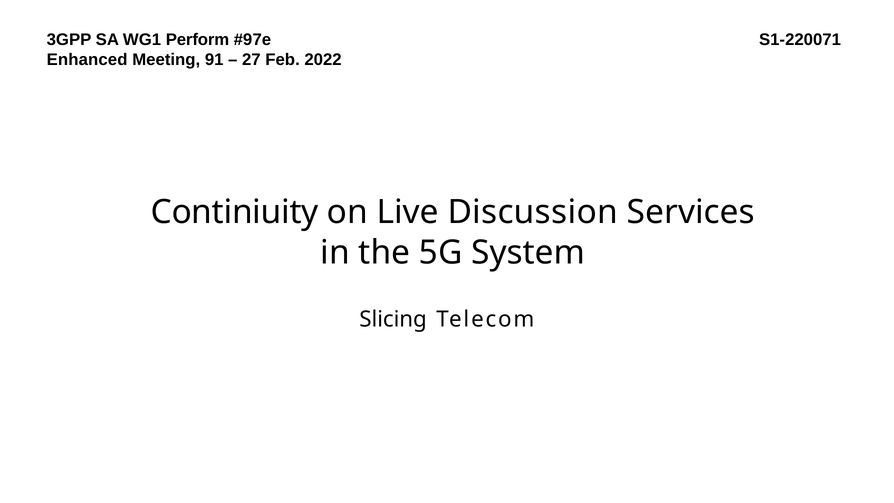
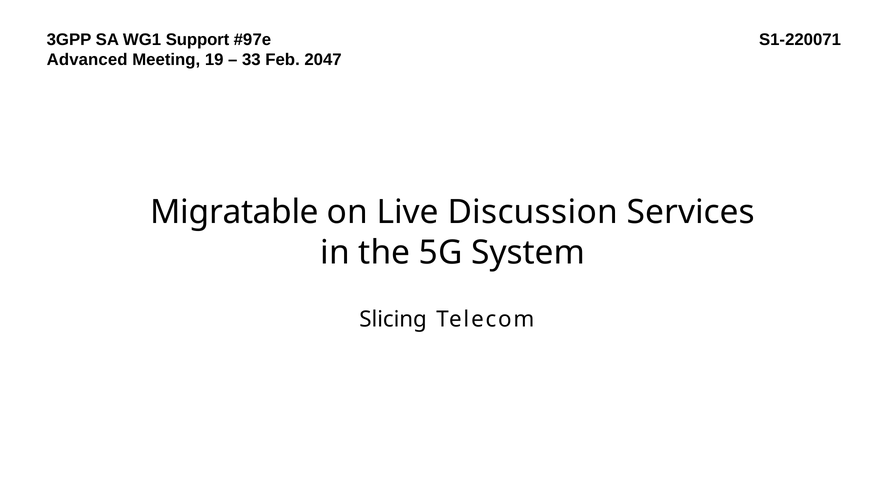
Perform: Perform -> Support (197, 40)
Enhanced: Enhanced -> Advanced (87, 60)
91: 91 -> 19 (214, 60)
27: 27 -> 33 (251, 60)
2022: 2022 -> 2047 (323, 60)
Continiuity: Continiuity -> Migratable (235, 212)
